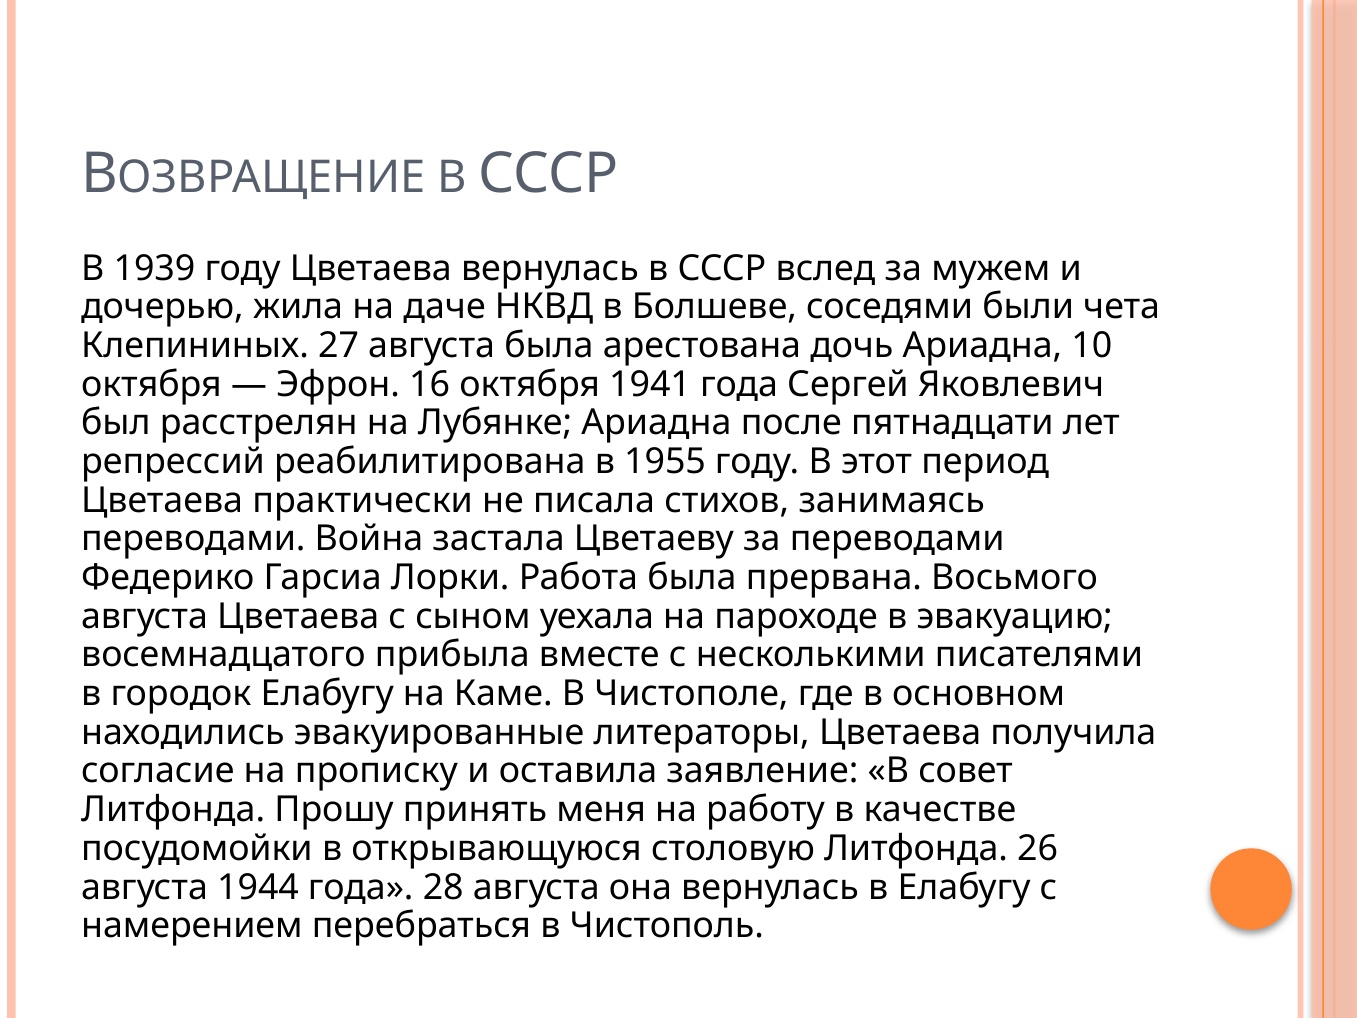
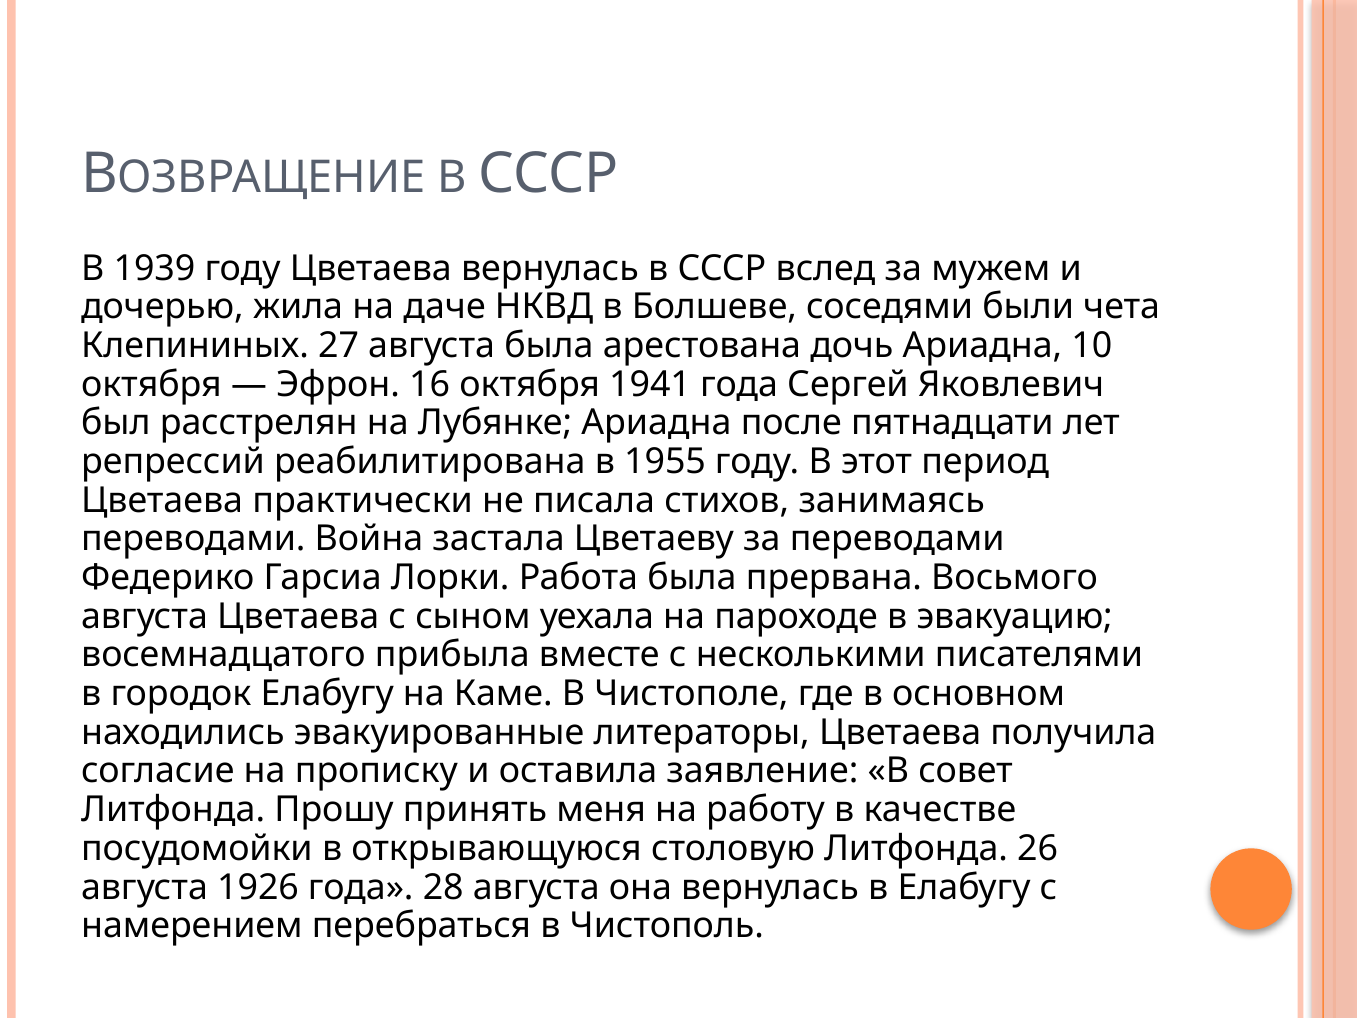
1944: 1944 -> 1926 (258, 887)
